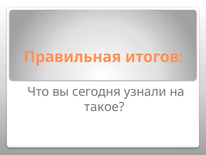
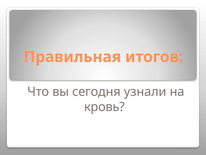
такое: такое -> кровь (104, 107)
